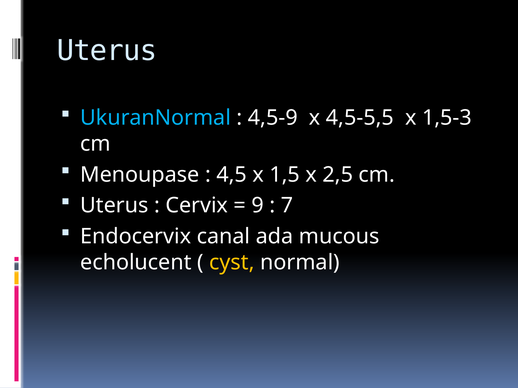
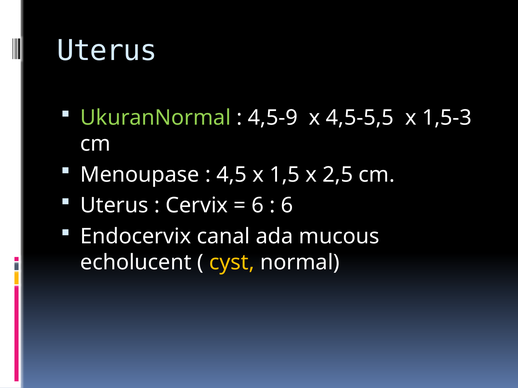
UkuranNormal colour: light blue -> light green (156, 118)
9: 9 -> 6 (258, 206)
7: 7 -> 6 (287, 206)
